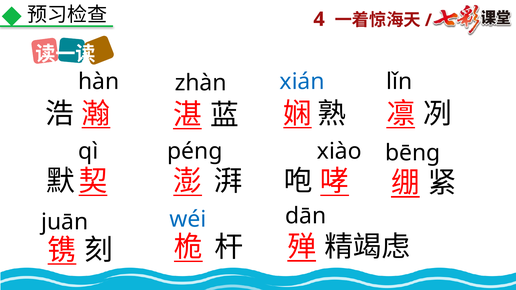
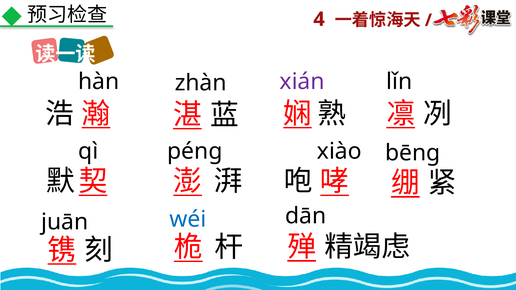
xián colour: blue -> purple (302, 82)
